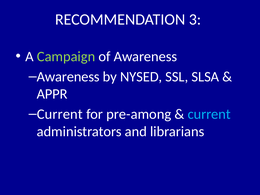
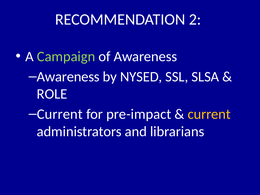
3: 3 -> 2 (195, 20)
APPR: APPR -> ROLE (52, 94)
pre-among: pre-among -> pre-impact (139, 114)
current colour: light blue -> yellow (209, 114)
